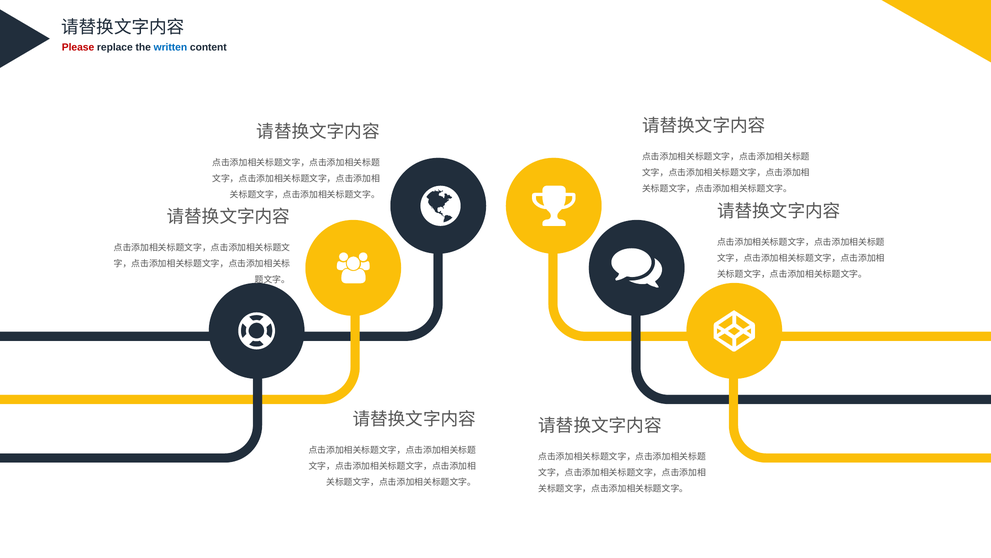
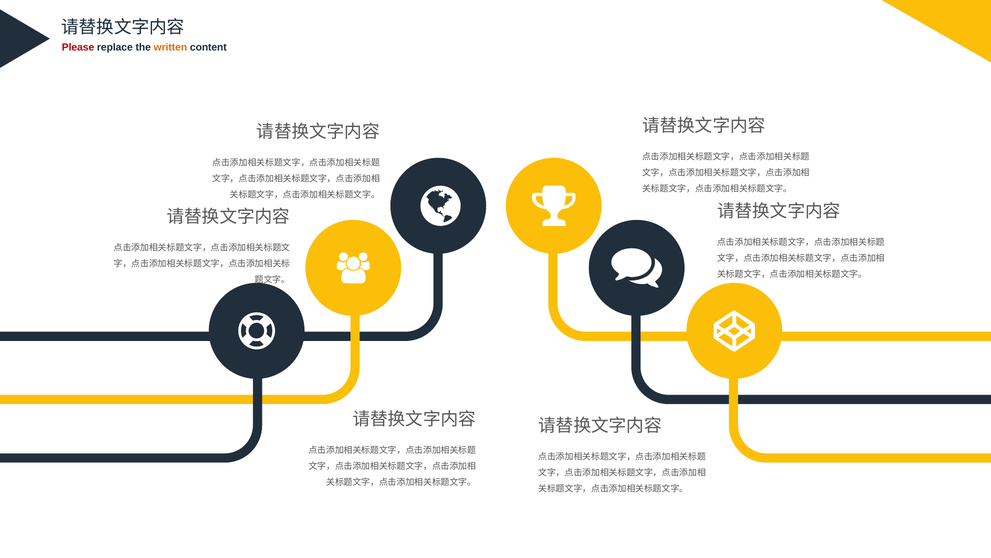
written colour: blue -> orange (170, 47)
